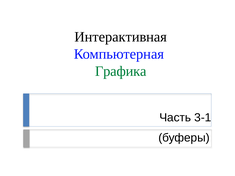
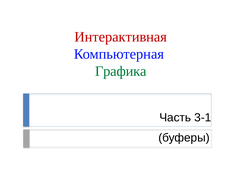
Интерактивная colour: black -> red (121, 37)
